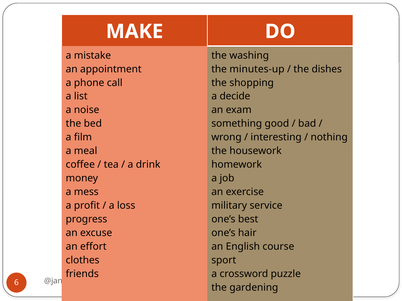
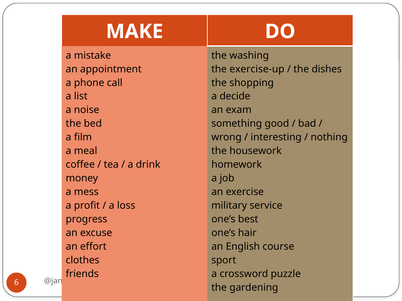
minutes-up: minutes-up -> exercise-up (257, 69)
